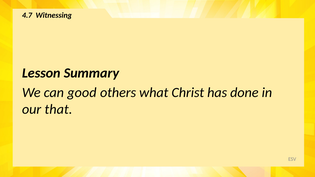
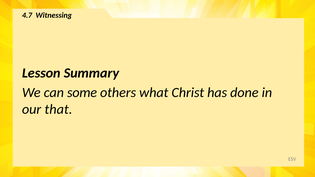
good: good -> some (82, 93)
